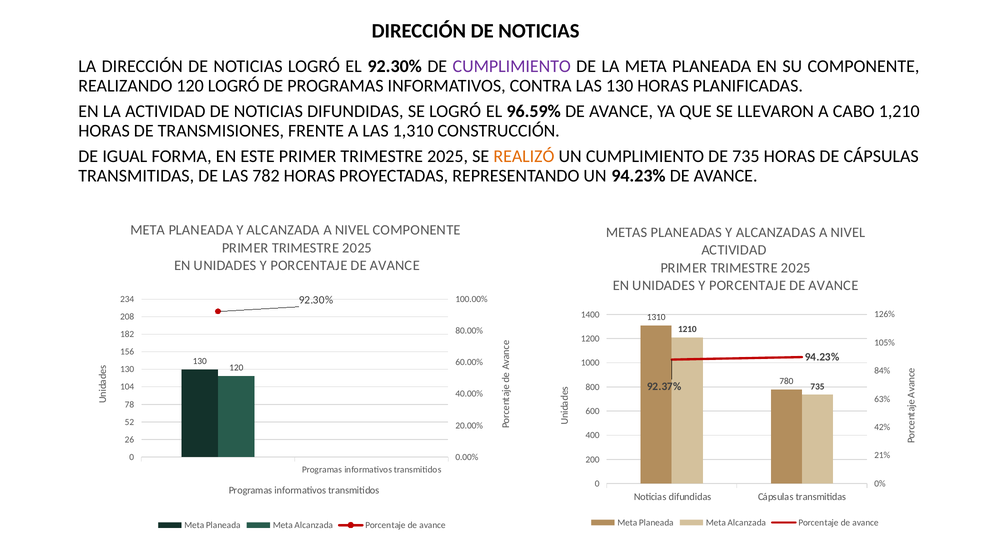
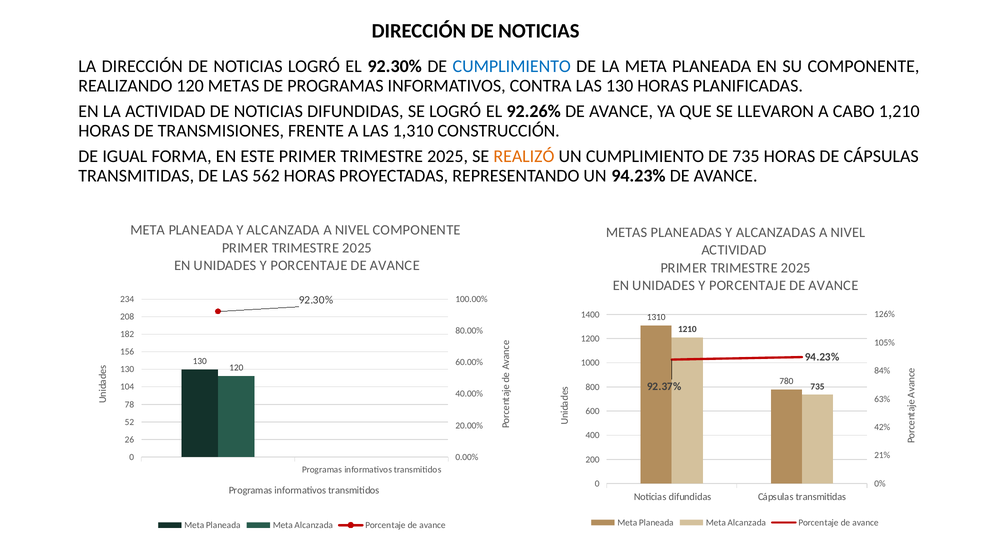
CUMPLIMIENTO colour: purple -> blue (512, 66)
120 LOGRÓ: LOGRÓ -> METAS (234, 86)
96.59%: 96.59% -> 92.26% (534, 111)
782: 782 -> 562 (266, 175)
